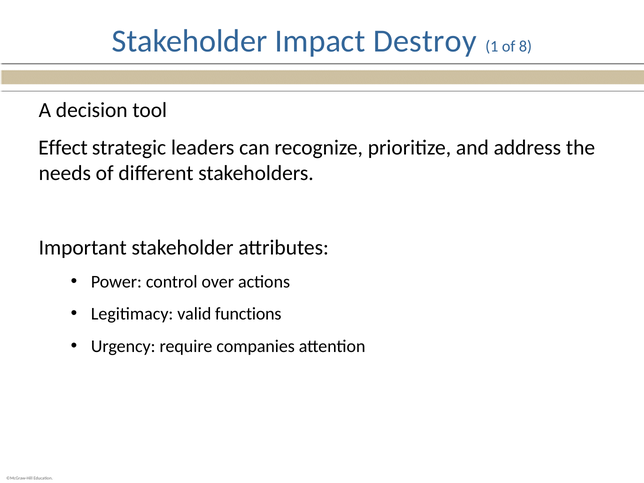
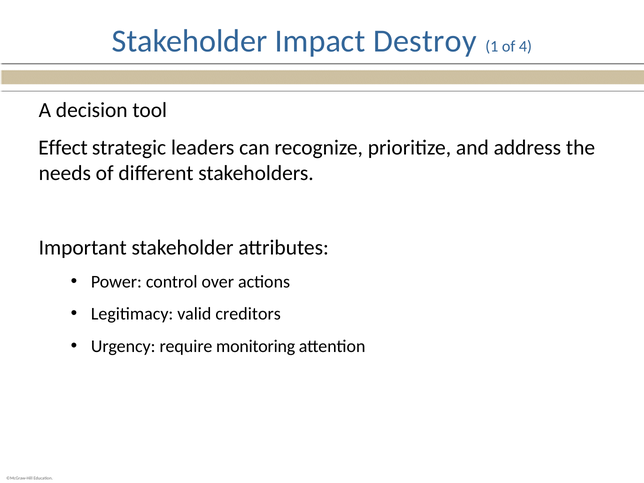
8: 8 -> 4 (525, 46)
functions: functions -> creditors (248, 314)
companies: companies -> monitoring (256, 346)
